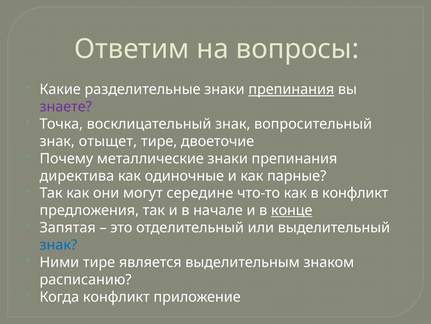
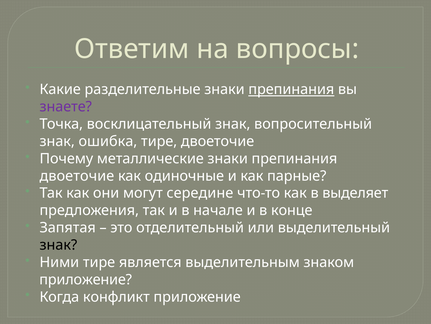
отыщет: отыщет -> ошибка (108, 141)
директива: директива -> двоеточие (77, 176)
в конфликт: конфликт -> выделяет (355, 193)
конце underline: present -> none (292, 210)
знак colour: blue -> black (58, 245)
расписанию: расписанию -> приложение (86, 279)
